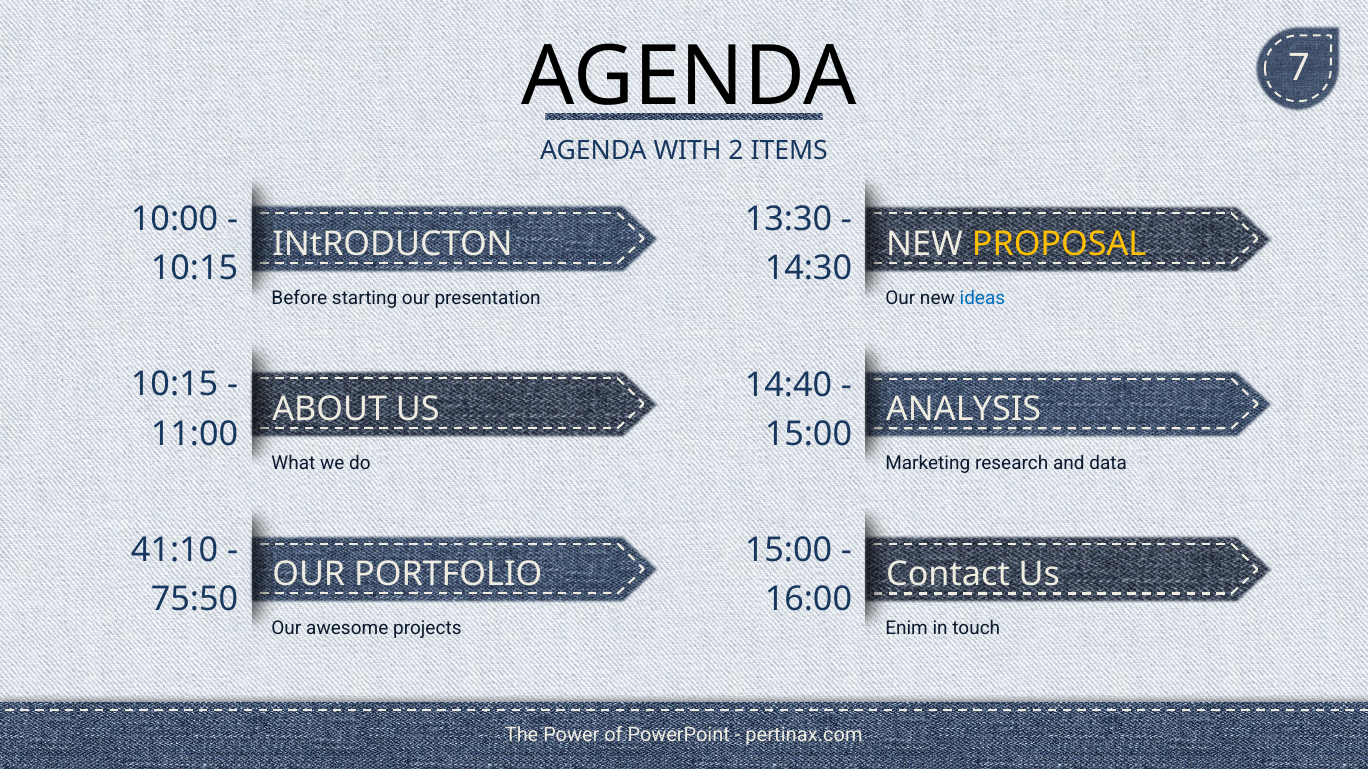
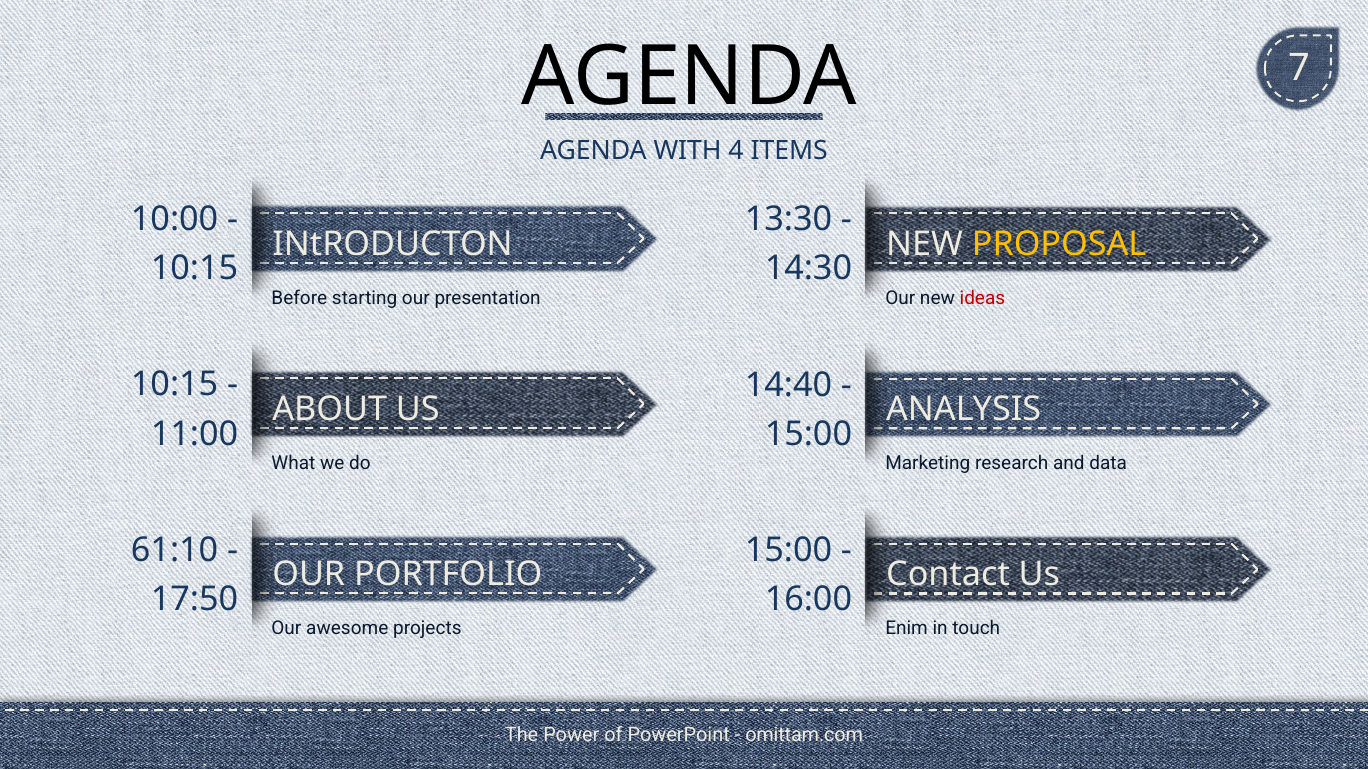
2: 2 -> 4 (736, 151)
ideas colour: blue -> red (982, 298)
41:10: 41:10 -> 61:10 (175, 550)
75:50: 75:50 -> 17:50 (195, 599)
pertinax.com: pertinax.com -> omittam.com (804, 735)
